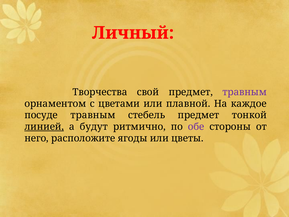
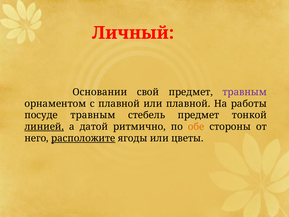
Творчества: Творчества -> Основании (100, 92)
с цветами: цветами -> плавной (119, 103)
каждое: каждое -> работы (249, 103)
будут: будут -> датой (94, 127)
обе colour: purple -> orange (196, 127)
расположите underline: none -> present (83, 138)
